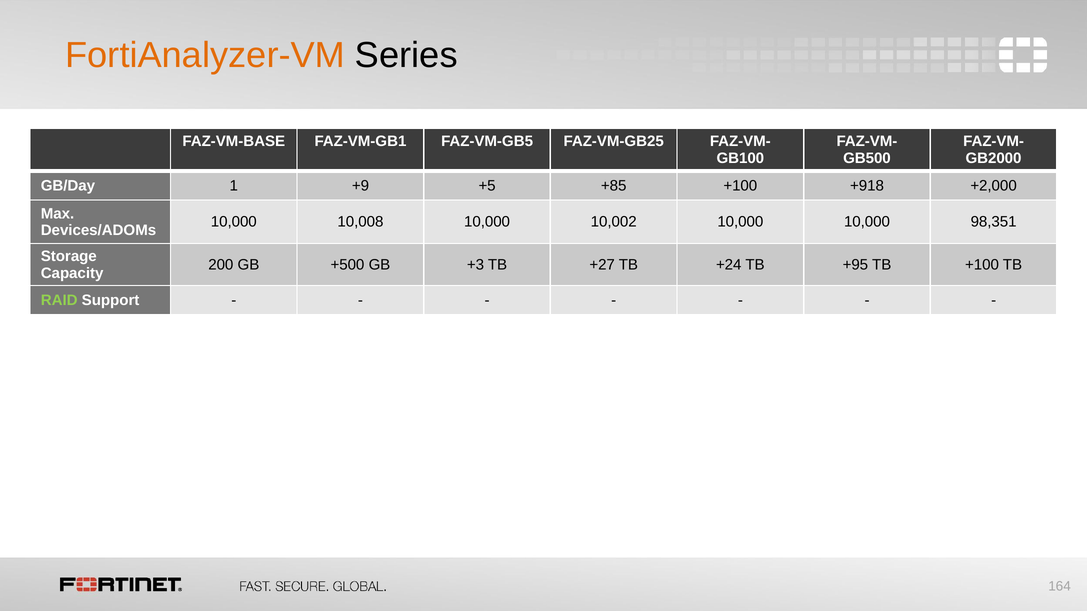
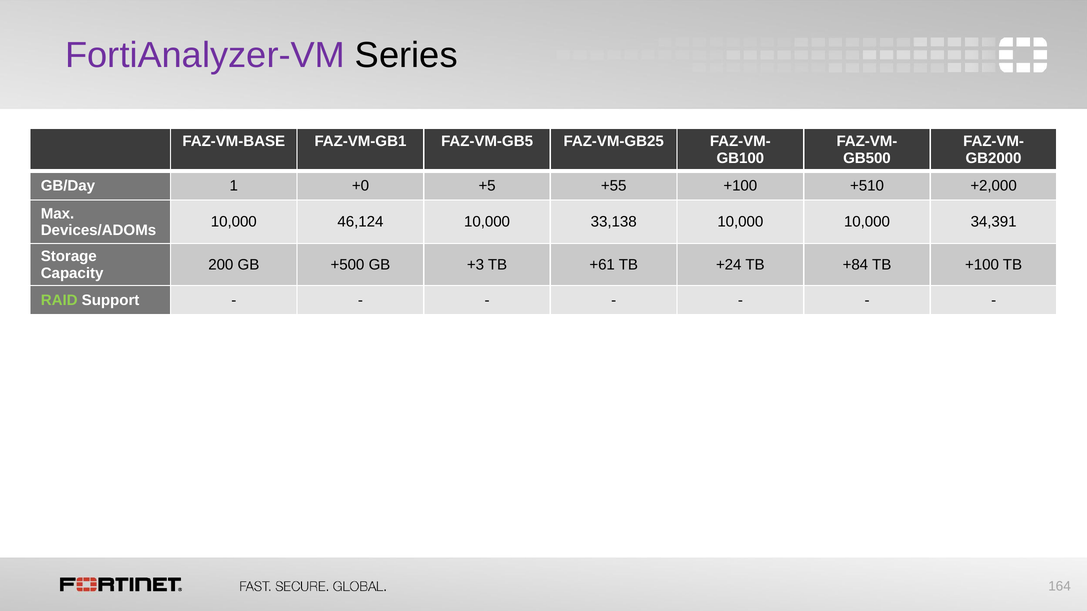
FortiAnalyzer-VM colour: orange -> purple (205, 56)
+9: +9 -> +0 (360, 186)
+85: +85 -> +55 (614, 186)
+918: +918 -> +510 (867, 186)
10,008: 10,008 -> 46,124 (360, 222)
10,002: 10,002 -> 33,138 (614, 222)
98,351: 98,351 -> 34,391 (994, 222)
+27: +27 -> +61 (602, 265)
+95: +95 -> +84 (855, 265)
